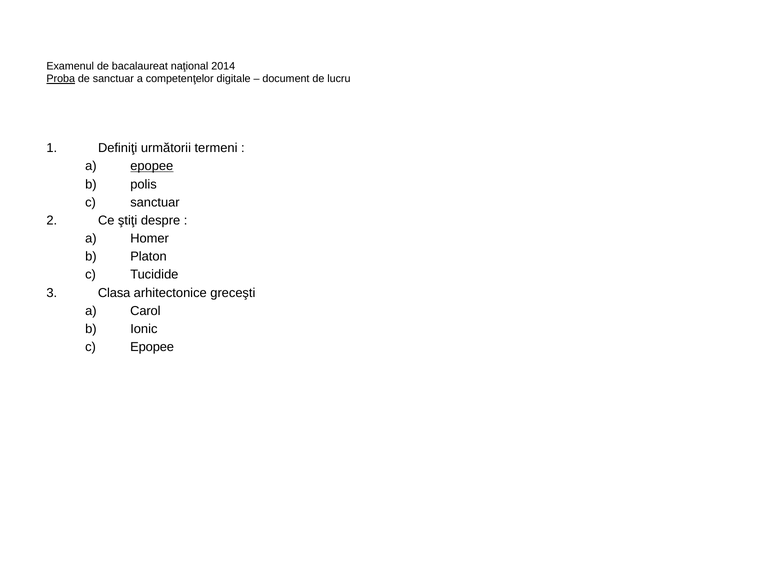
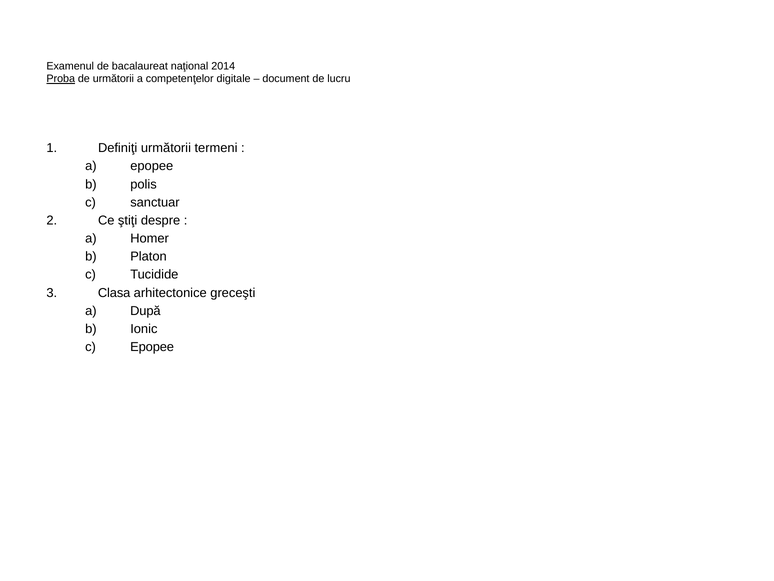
de sanctuar: sanctuar -> următorii (113, 79)
epopee underline: present -> none (152, 166)
Carol: Carol -> După (145, 311)
